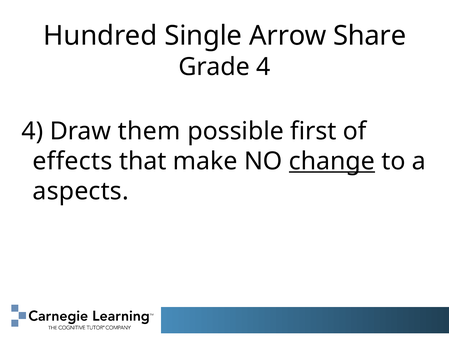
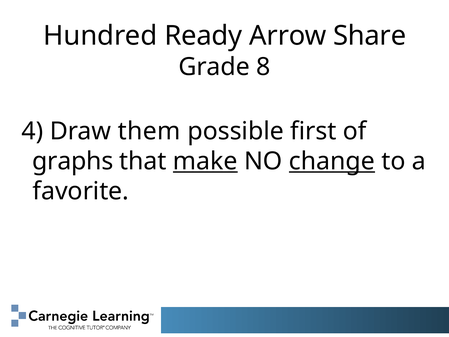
Single: Single -> Ready (203, 36)
Grade 4: 4 -> 8 (263, 67)
effects: effects -> graphs (73, 161)
make underline: none -> present (205, 161)
aspects: aspects -> favorite (81, 191)
